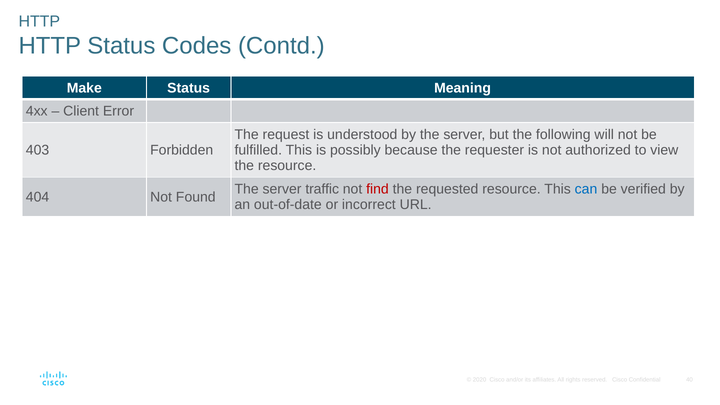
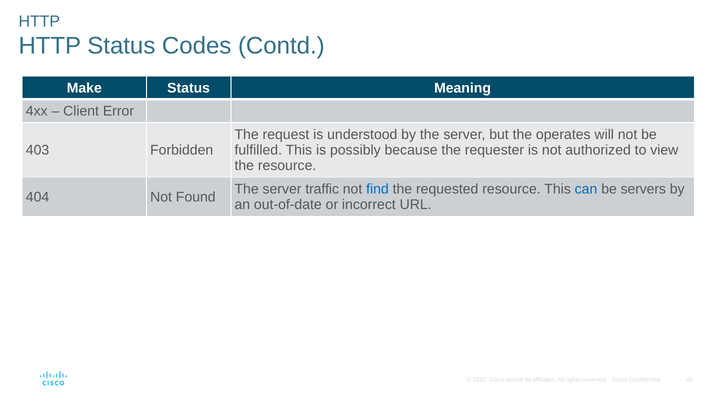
following: following -> operates (563, 134)
find colour: red -> blue (377, 189)
verified: verified -> servers (643, 189)
